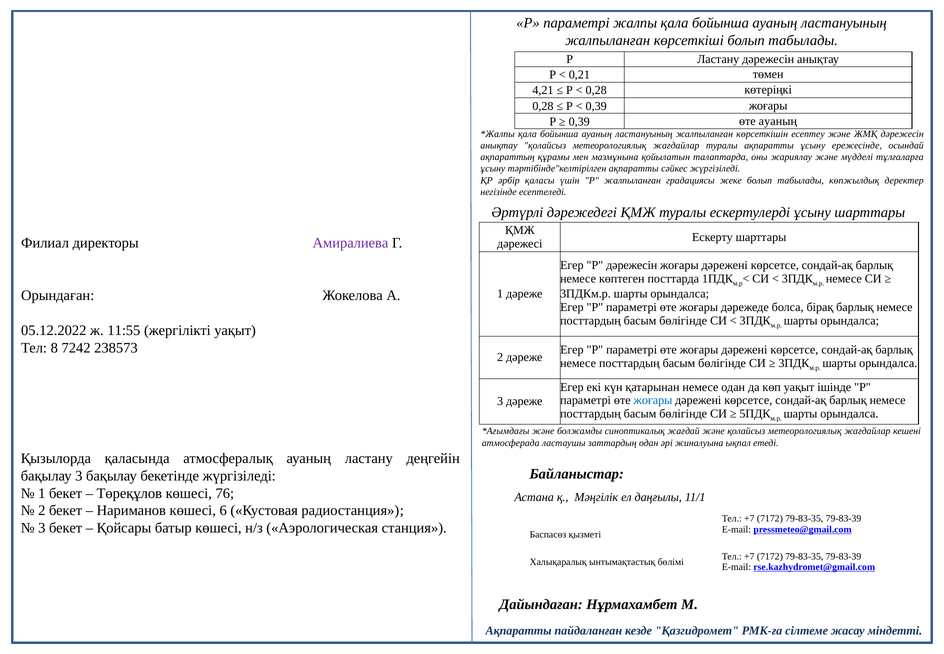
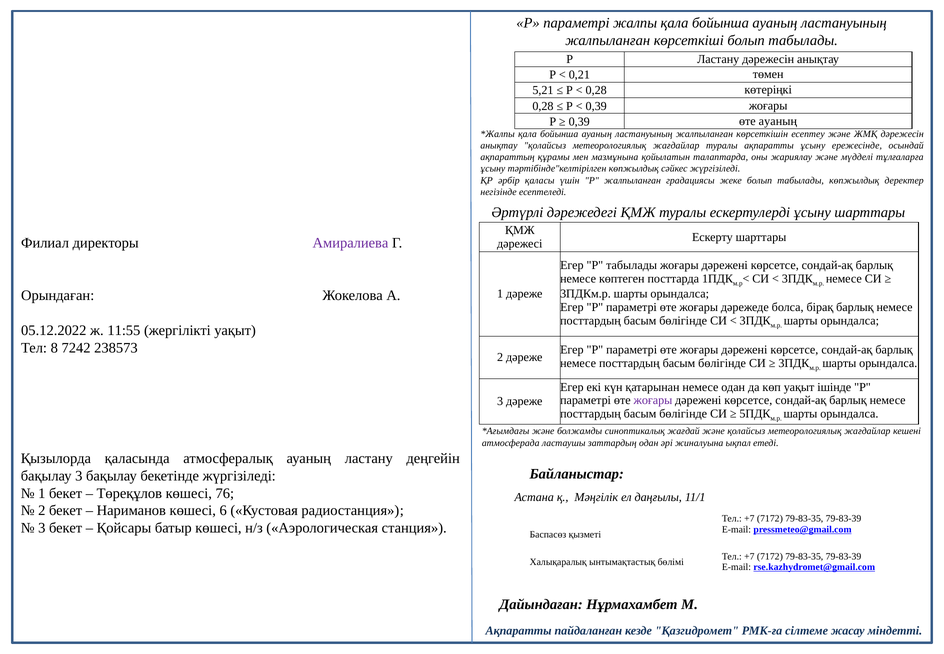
4,21: 4,21 -> 5,21 (543, 90)
тәртібінде"келтірілген ақпаратты: ақпаратты -> көпжылдық (634, 169)
Р дәрежесін: дәрежесін -> табылады (632, 265)
жоғары colour: blue -> purple (653, 400)
